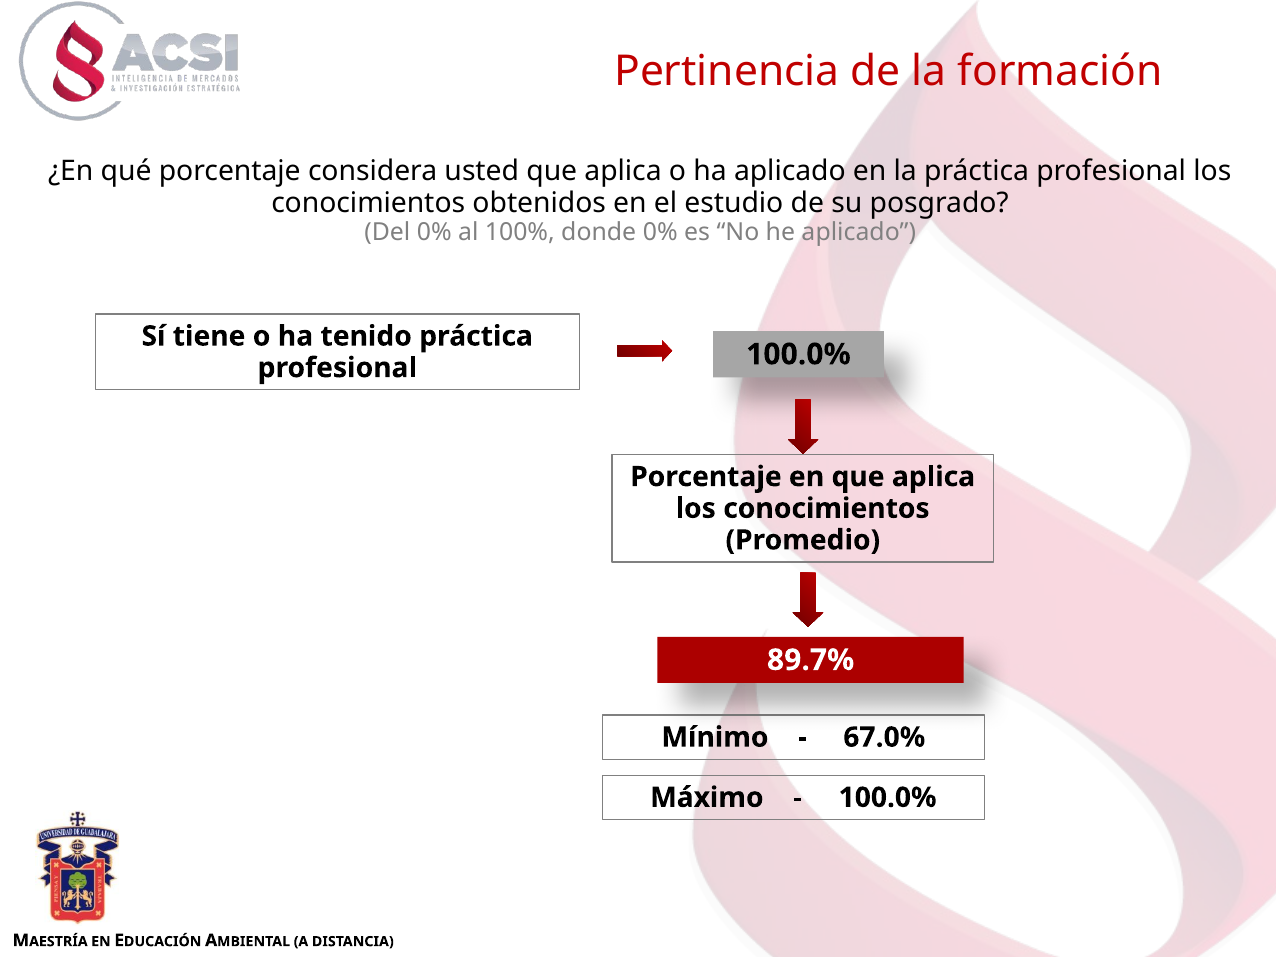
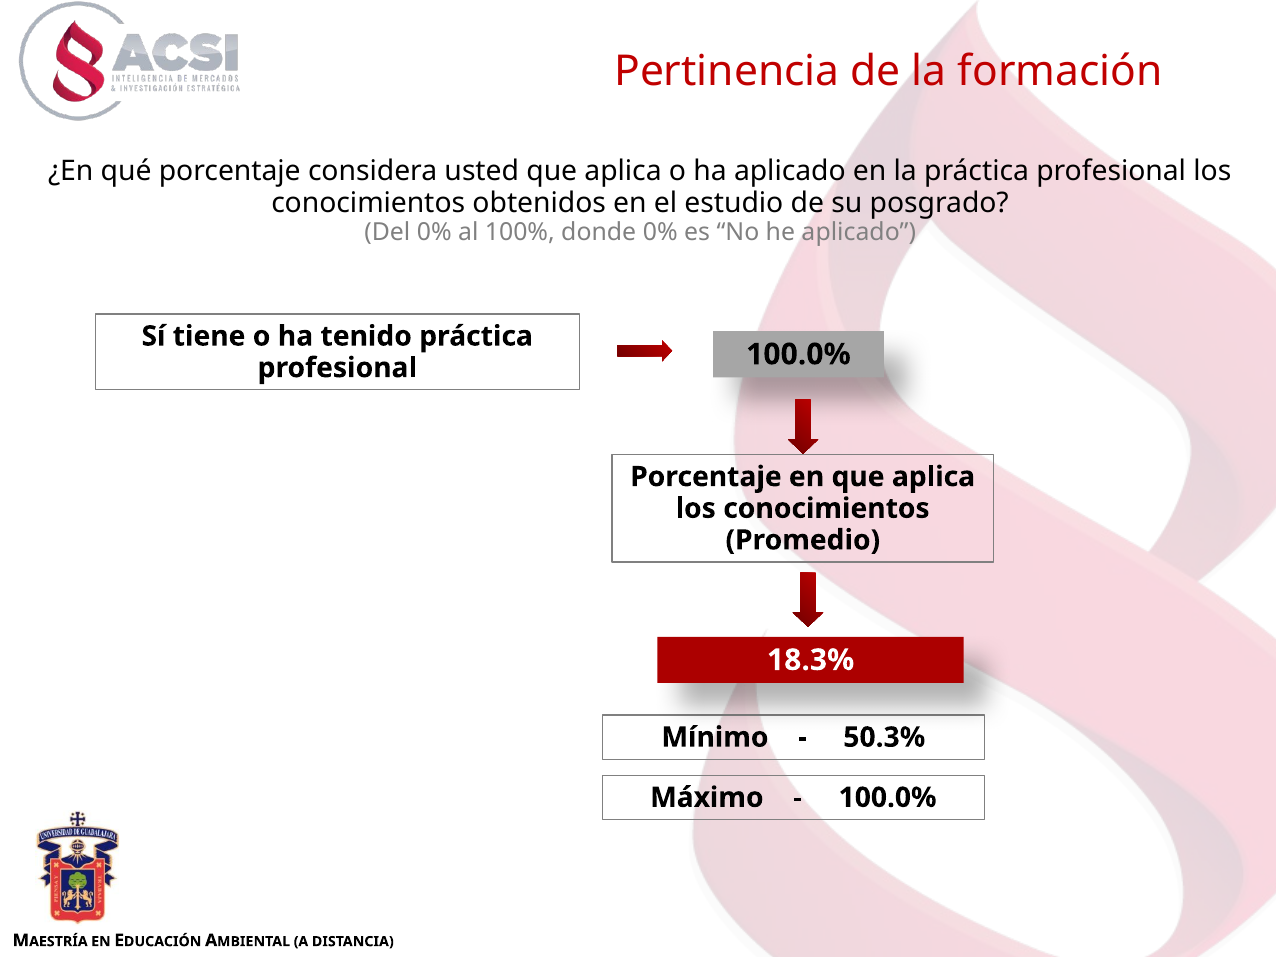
89.7%: 89.7% -> 18.3% (811, 660)
67.0%: 67.0% -> 50.3% (884, 737)
